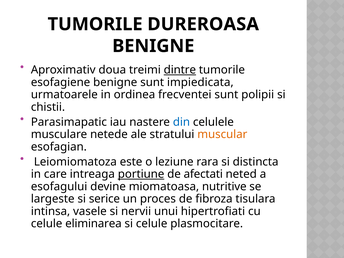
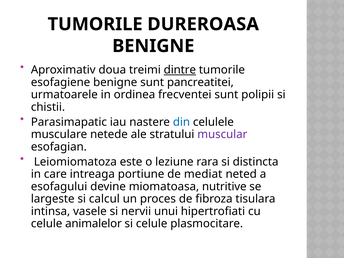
impiedicata: impiedicata -> pancreatitei (200, 82)
muscular colour: orange -> purple (222, 134)
portiune underline: present -> none (141, 174)
afectati: afectati -> mediat (203, 174)
serice: serice -> calcul (104, 199)
eliminarea: eliminarea -> animalelor (93, 224)
